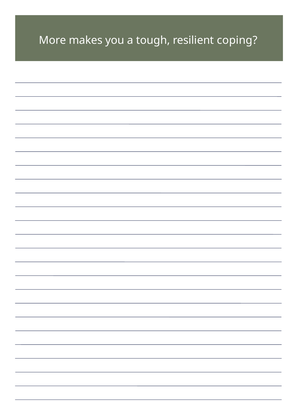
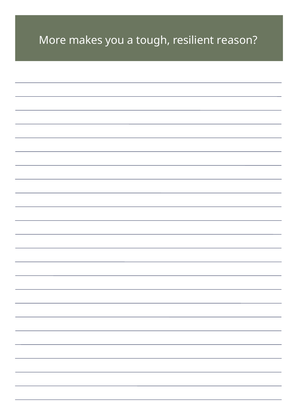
coping: coping -> reason (237, 40)
